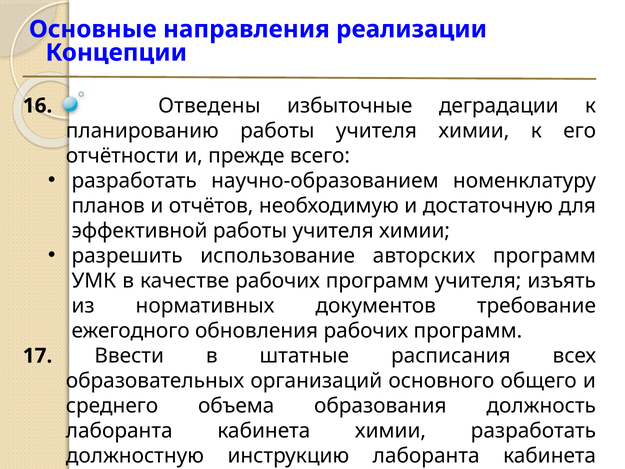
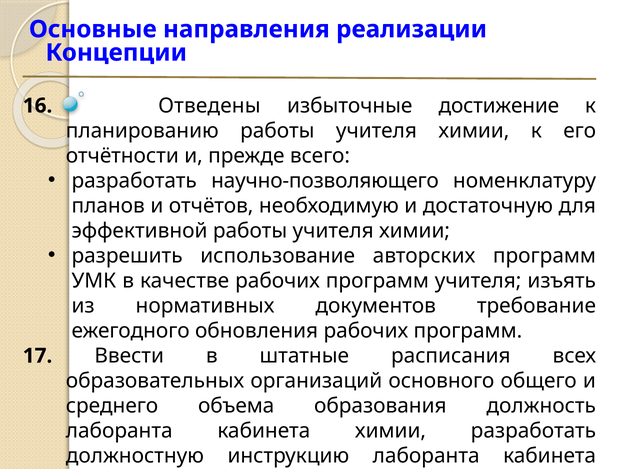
деградации: деградации -> достижение (499, 106)
научно-образованием: научно-образованием -> научно-позволяющего (325, 181)
